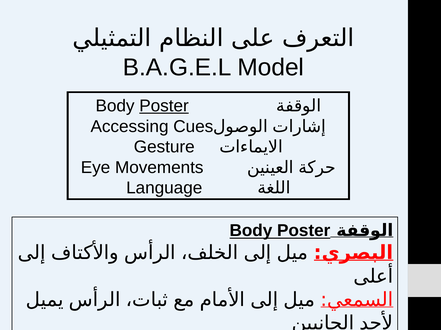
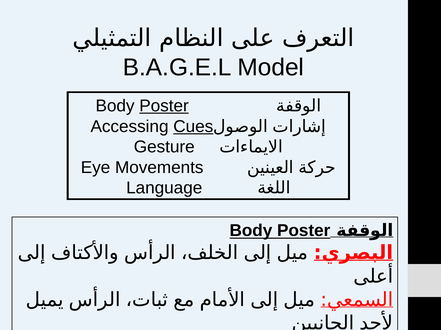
Cues underline: none -> present (193, 127)
